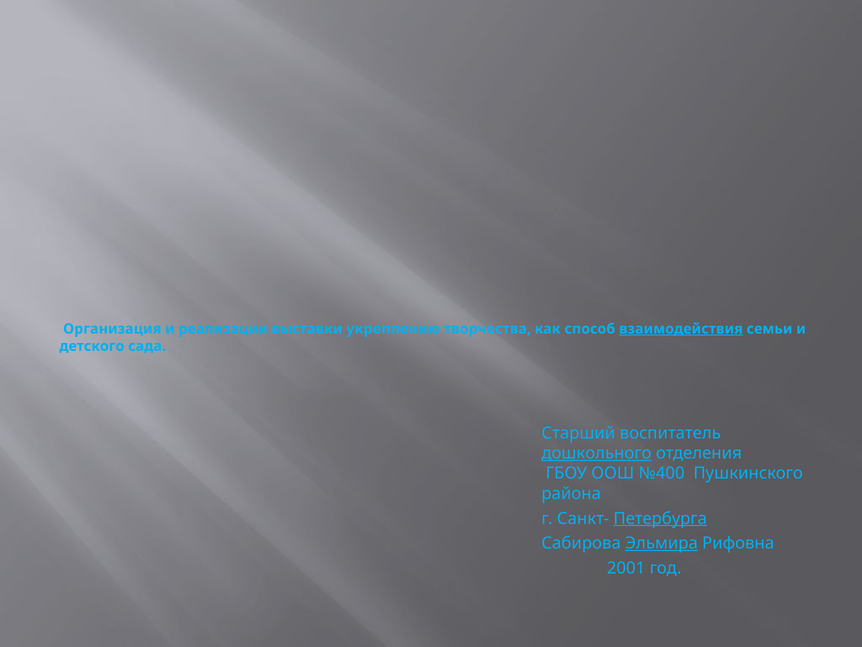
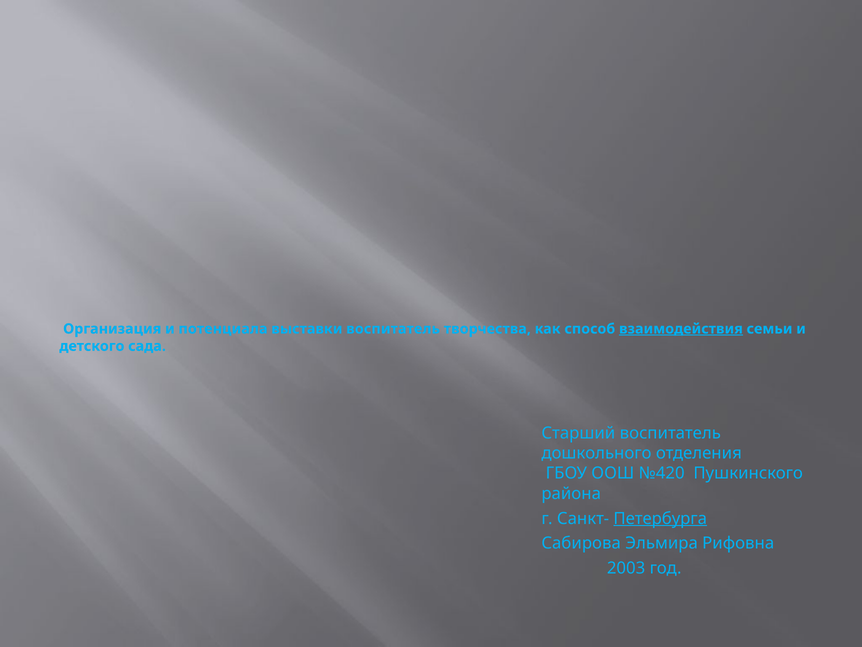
реализации: реализации -> потенциала (223, 329)
выставки укреплению: укреплению -> воспитатель (393, 329)
дошкольного underline: present -> none (596, 453)
№400: №400 -> №420 (662, 473)
Эльмира underline: present -> none (662, 543)
2001: 2001 -> 2003 (626, 568)
